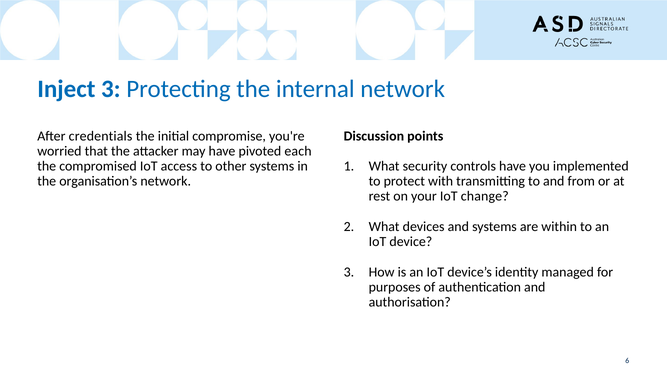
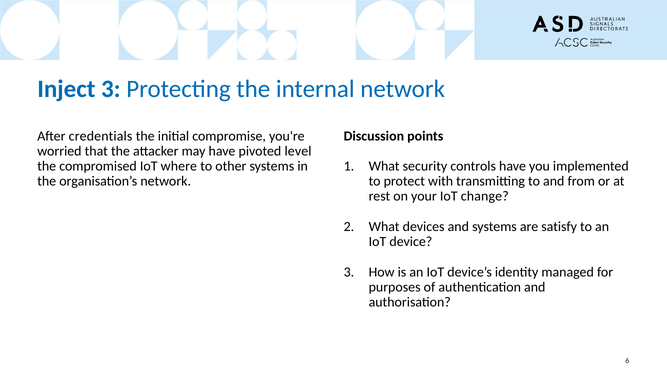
each: each -> level (298, 151)
access: access -> where (179, 166)
within: within -> satisfy (559, 227)
